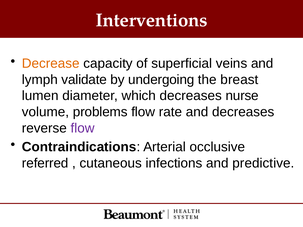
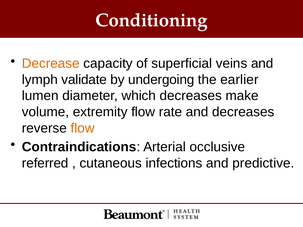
Interventions: Interventions -> Conditioning (152, 20)
breast: breast -> earlier (239, 80)
nurse: nurse -> make (242, 96)
problems: problems -> extremity (100, 112)
flow colour: purple -> orange (83, 128)
